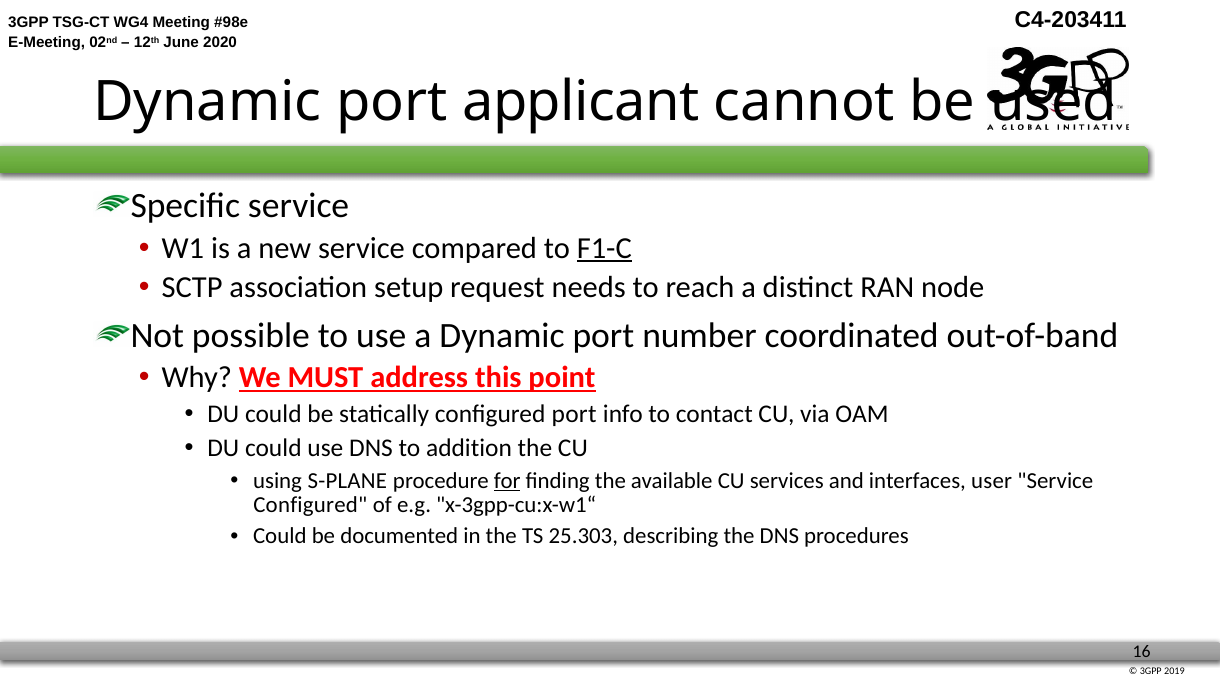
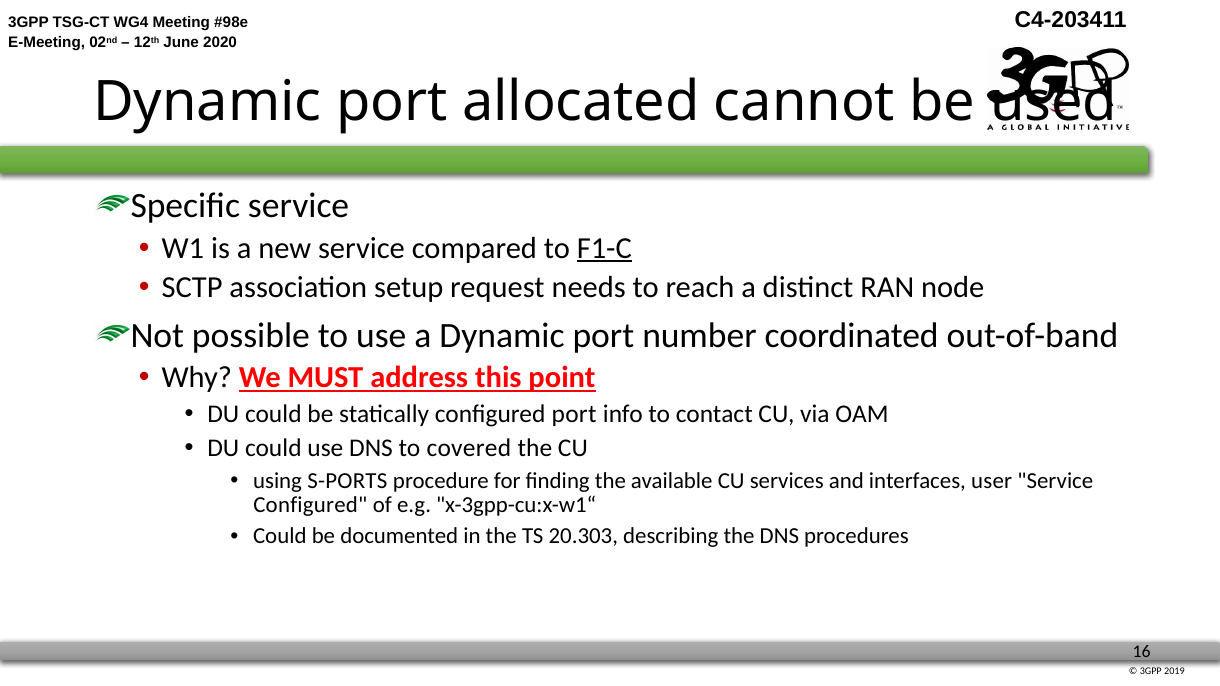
applicant: applicant -> allocated (581, 102)
addition: addition -> covered (469, 448)
S-PLANE: S-PLANE -> S-PORTS (347, 481)
for underline: present -> none (507, 481)
25.303: 25.303 -> 20.303 (583, 537)
